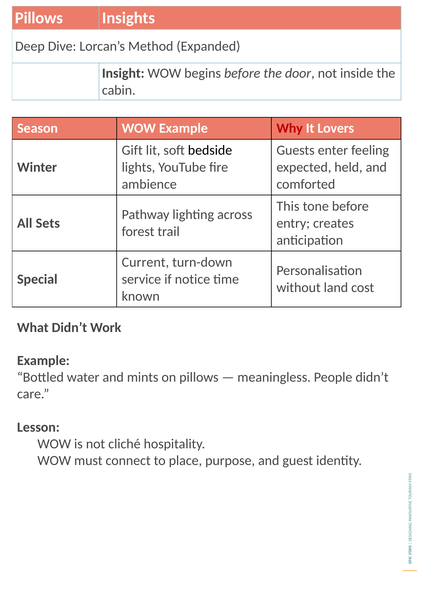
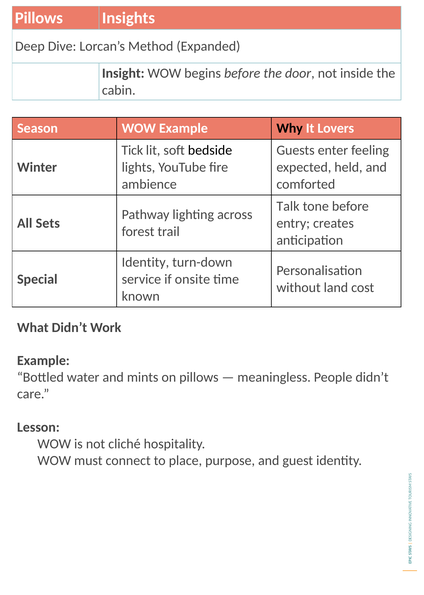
Why colour: red -> black (290, 128)
Gift: Gift -> Tick (132, 150)
This: This -> Talk (288, 206)
Current: Current -> Identity (145, 262)
notice: notice -> onsite (192, 279)
